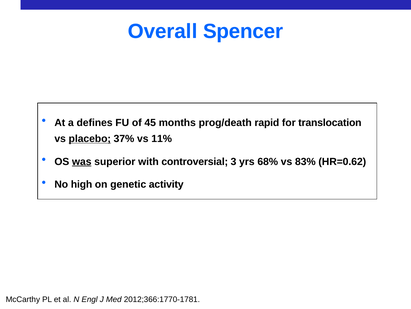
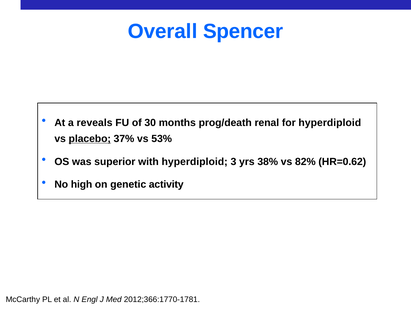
defines: defines -> reveals (95, 122)
45: 45 -> 30 (150, 122)
rapid: rapid -> renal (267, 122)
for translocation: translocation -> hyperdiploid (330, 122)
11%: 11% -> 53% (162, 138)
was underline: present -> none (82, 161)
with controversial: controversial -> hyperdiploid (195, 161)
68%: 68% -> 38% (268, 161)
83%: 83% -> 82% (305, 161)
